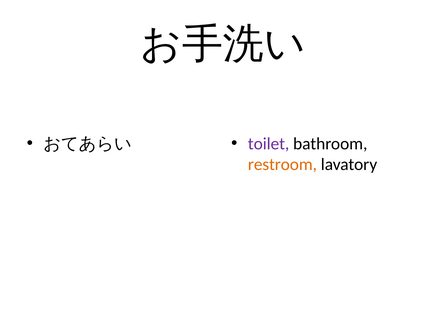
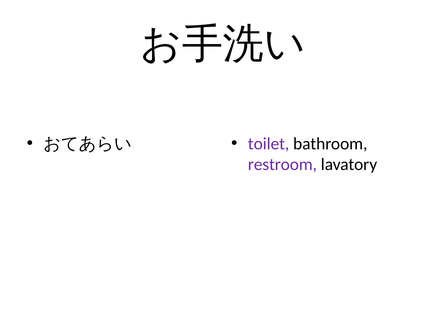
restroom colour: orange -> purple (282, 165)
